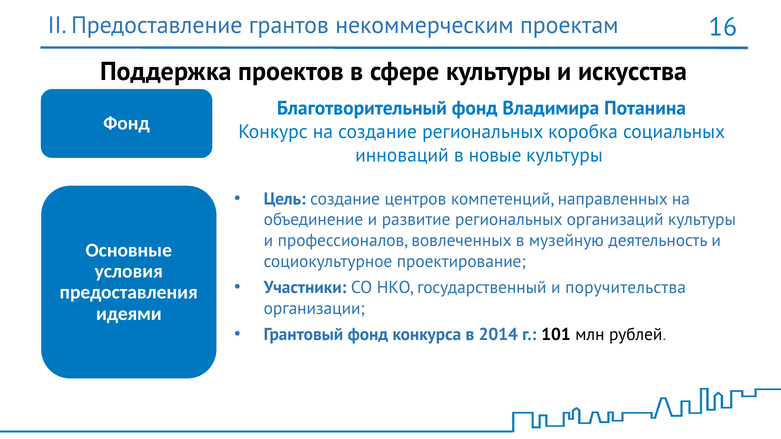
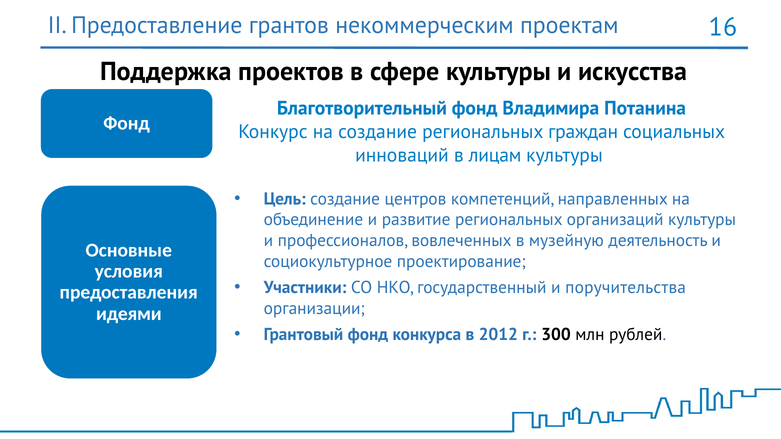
коробка: коробка -> граждан (583, 132)
новые: новые -> лицам (495, 155)
2014: 2014 -> 2012 (498, 335)
101: 101 -> 300 (556, 335)
